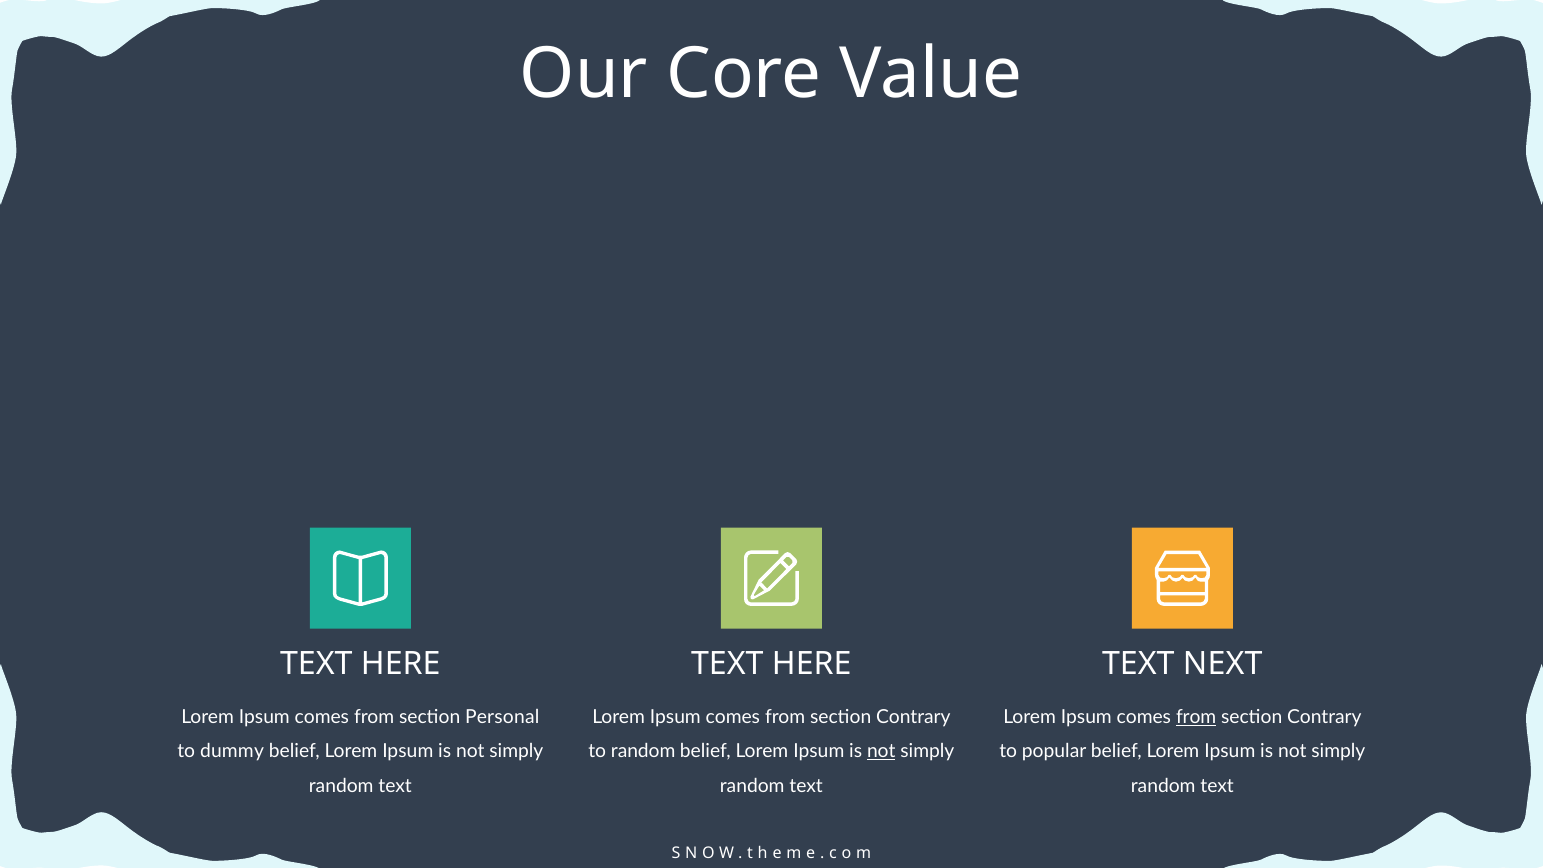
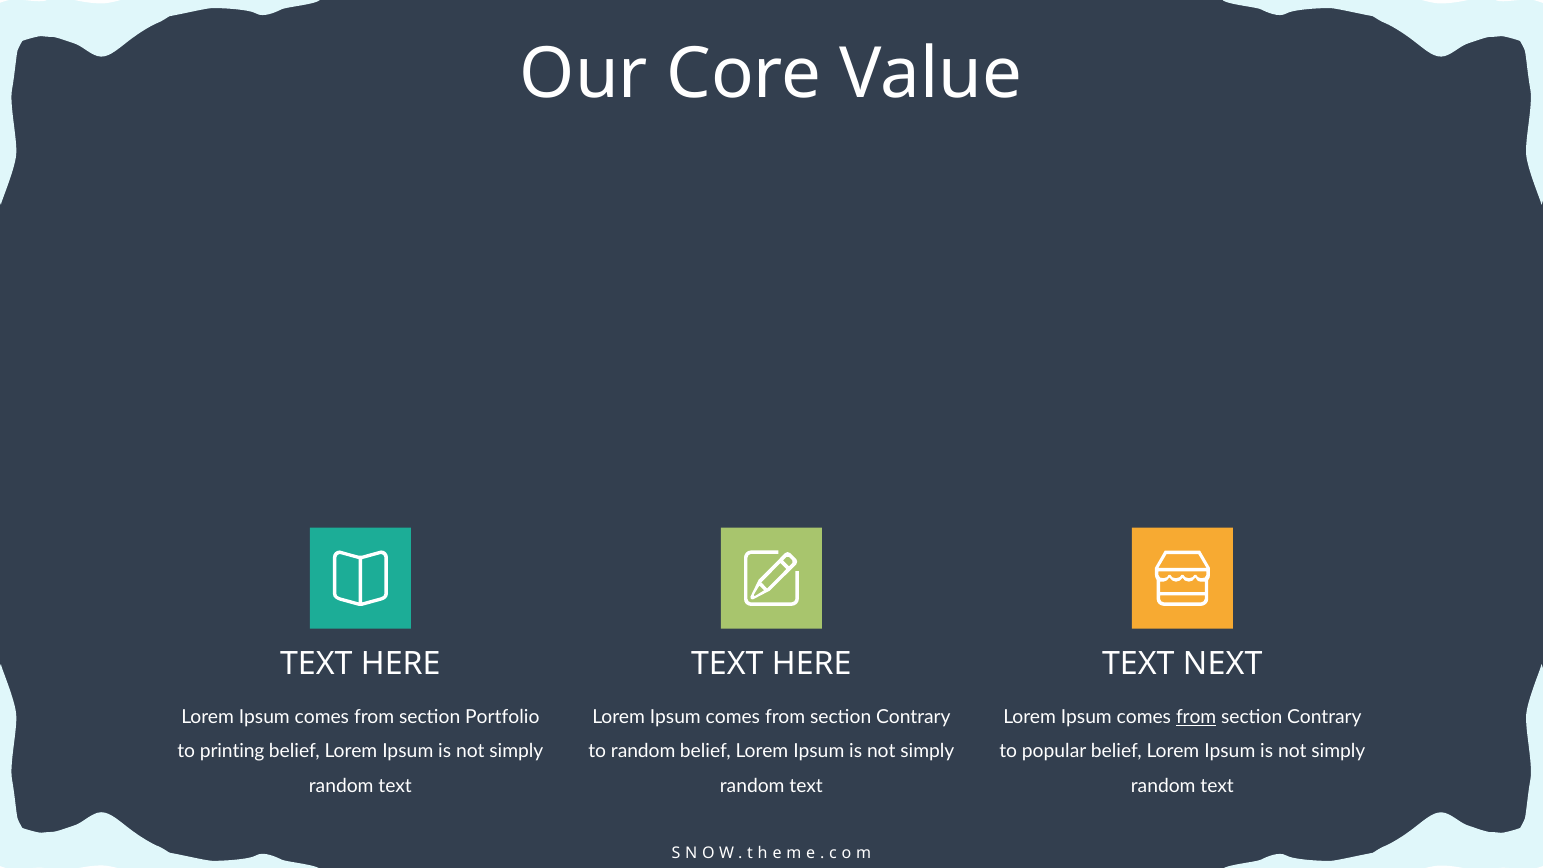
Personal: Personal -> Portfolio (502, 717)
dummy: dummy -> printing (232, 752)
not underline: present -> none (881, 752)
